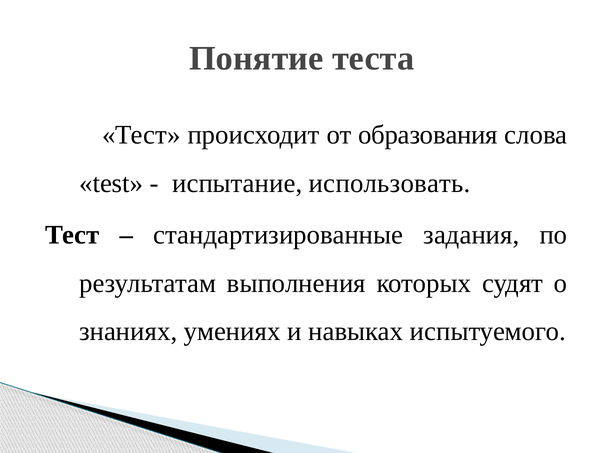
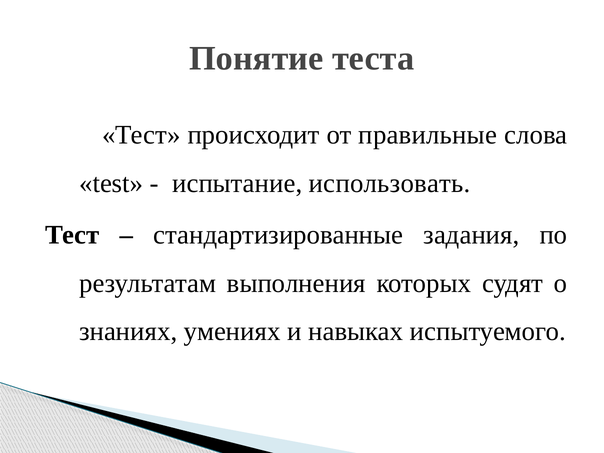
образования: образования -> правильные (428, 135)
